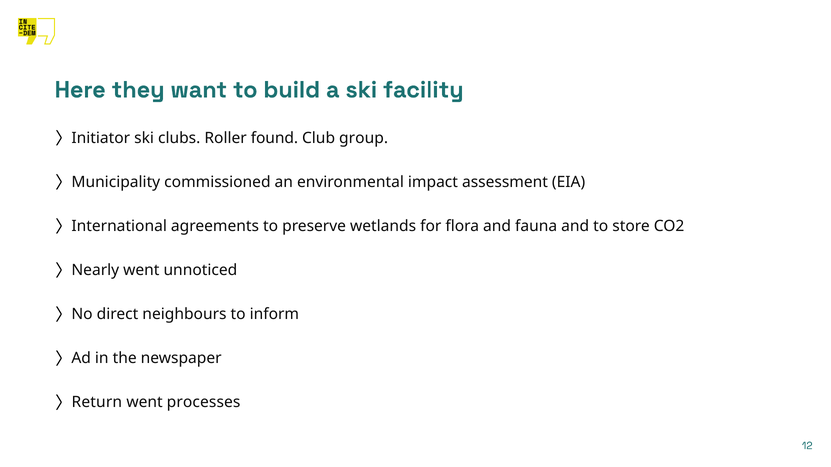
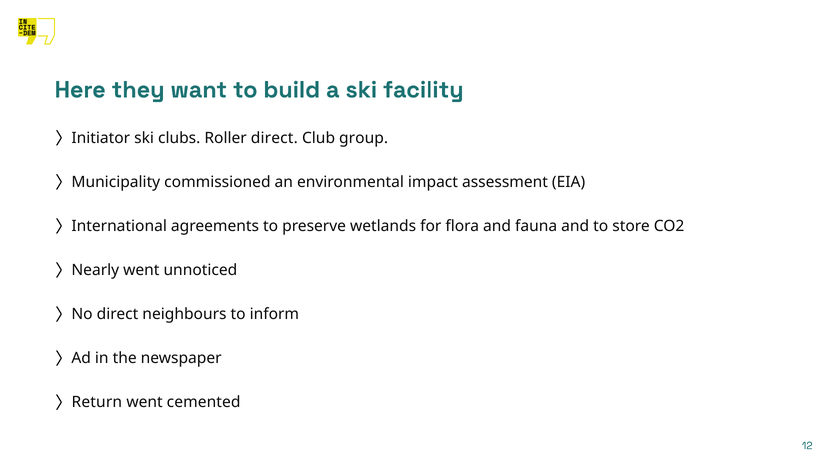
Roller found: found -> direct (274, 138)
processes: processes -> cemented (204, 403)
